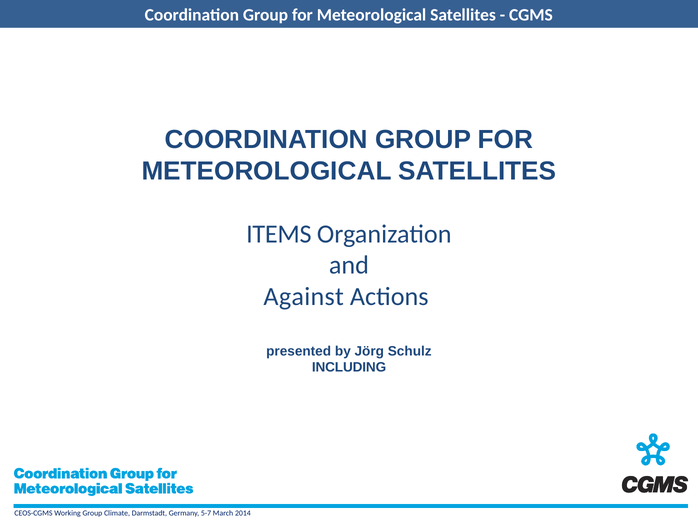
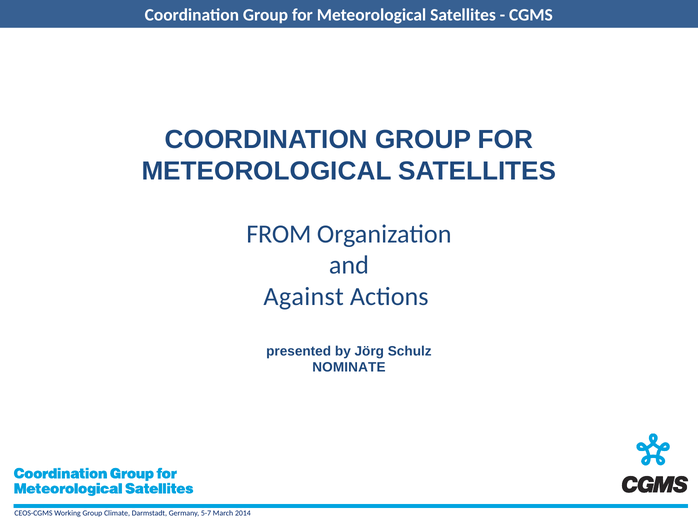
ITEMS: ITEMS -> FROM (279, 234)
INCLUDING: INCLUDING -> NOMINATE (349, 368)
